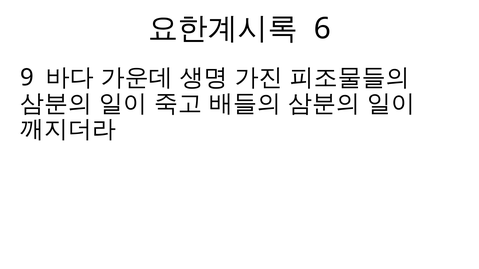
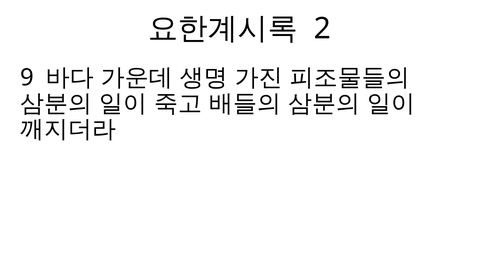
6: 6 -> 2 (322, 29)
